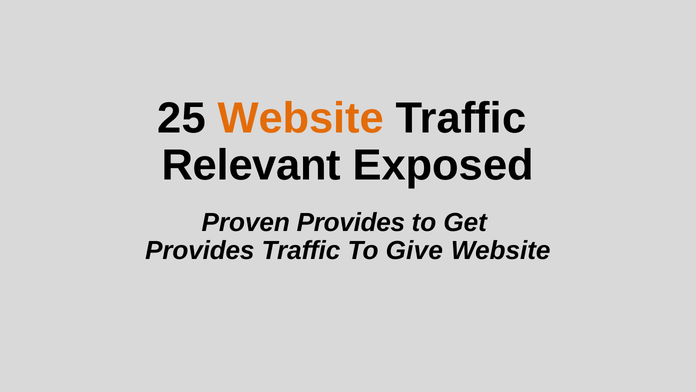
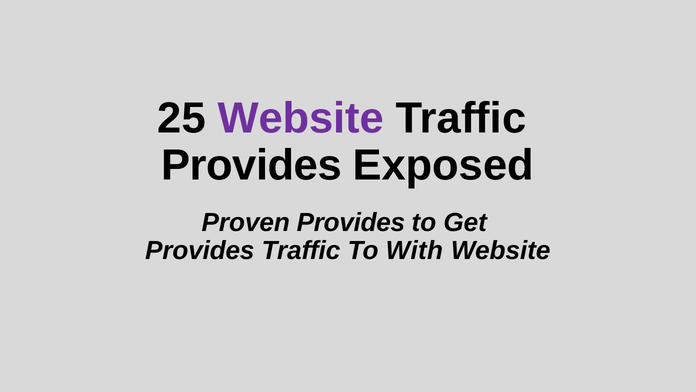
Website colour: orange -> purple (301, 118)
Relevant: Relevant -> Provides (251, 165)
Give: Give -> With (414, 250)
